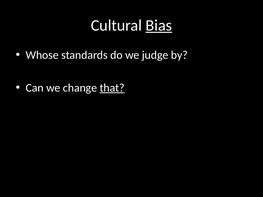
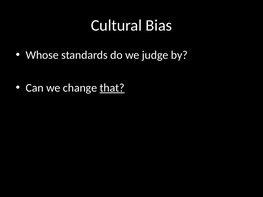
Bias underline: present -> none (159, 25)
